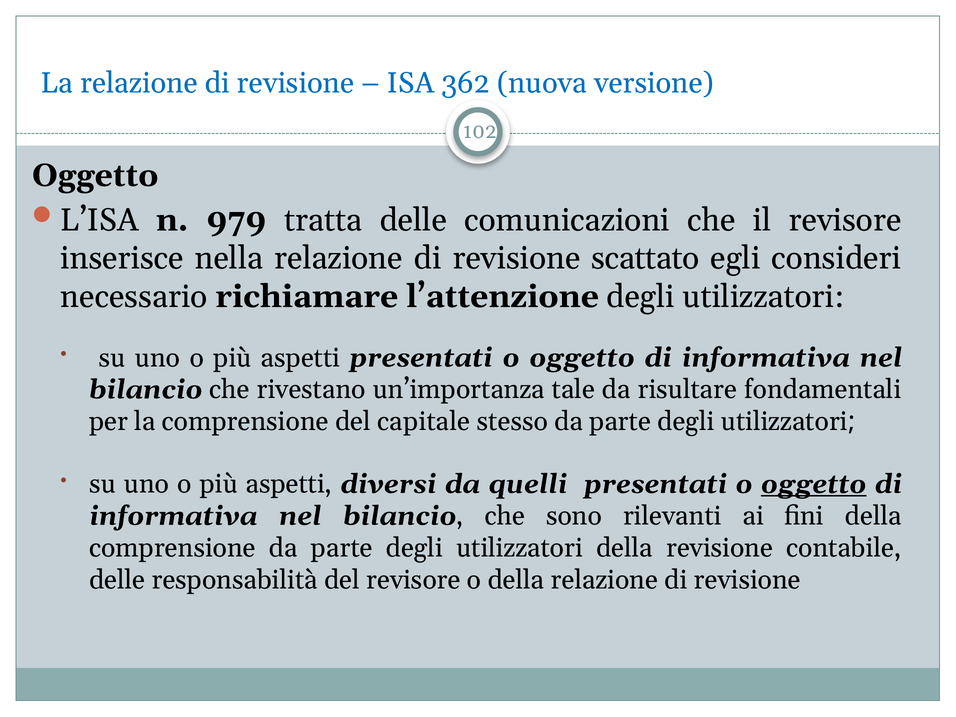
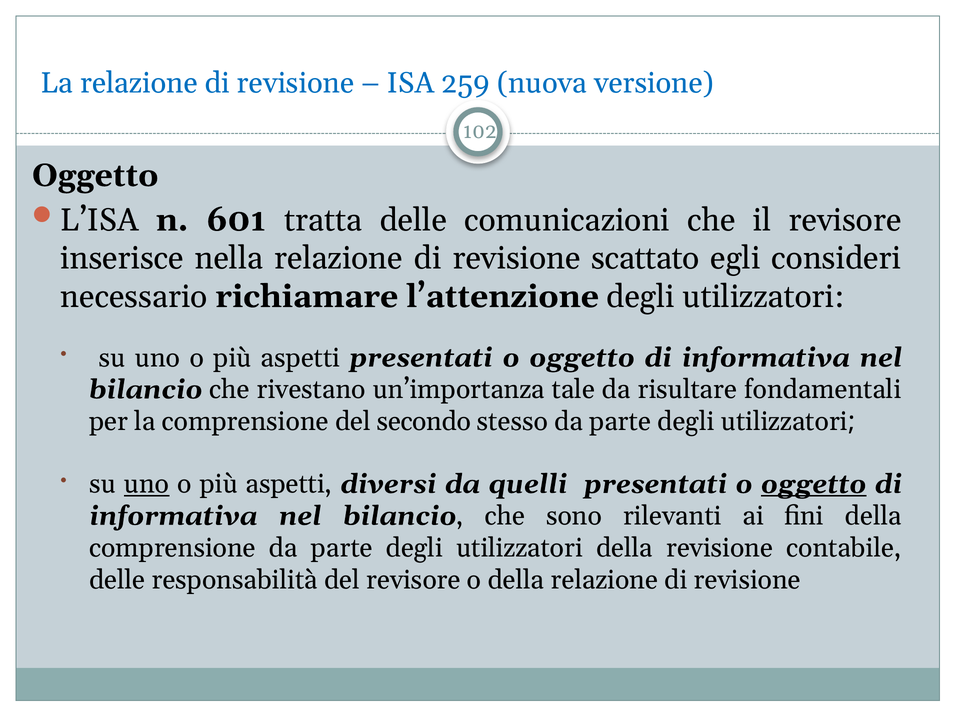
362: 362 -> 259 (466, 83)
979: 979 -> 601 (236, 220)
capitale: capitale -> secondo (424, 422)
uno underline: none -> present (147, 484)
